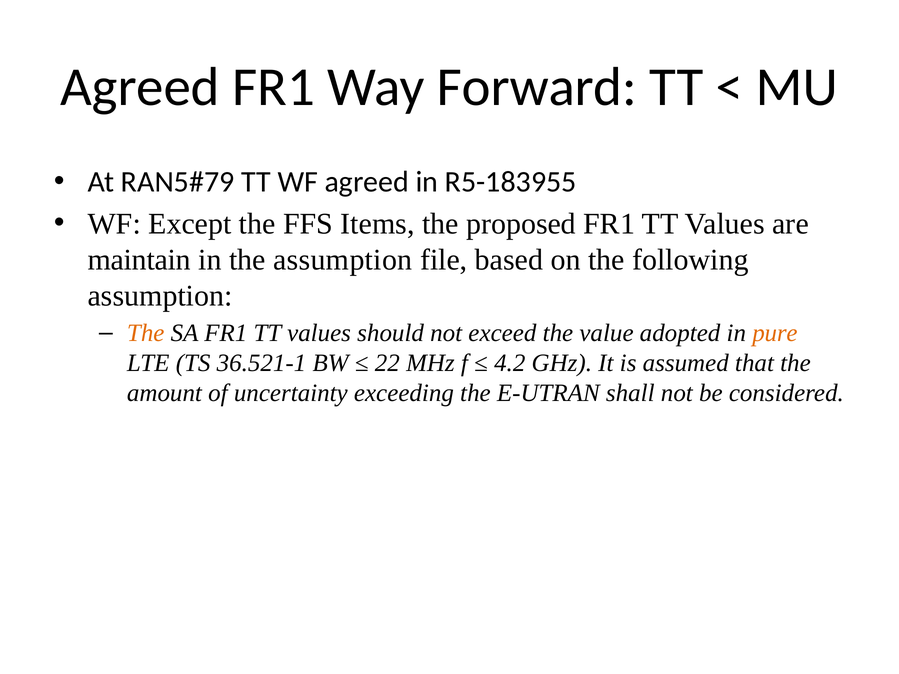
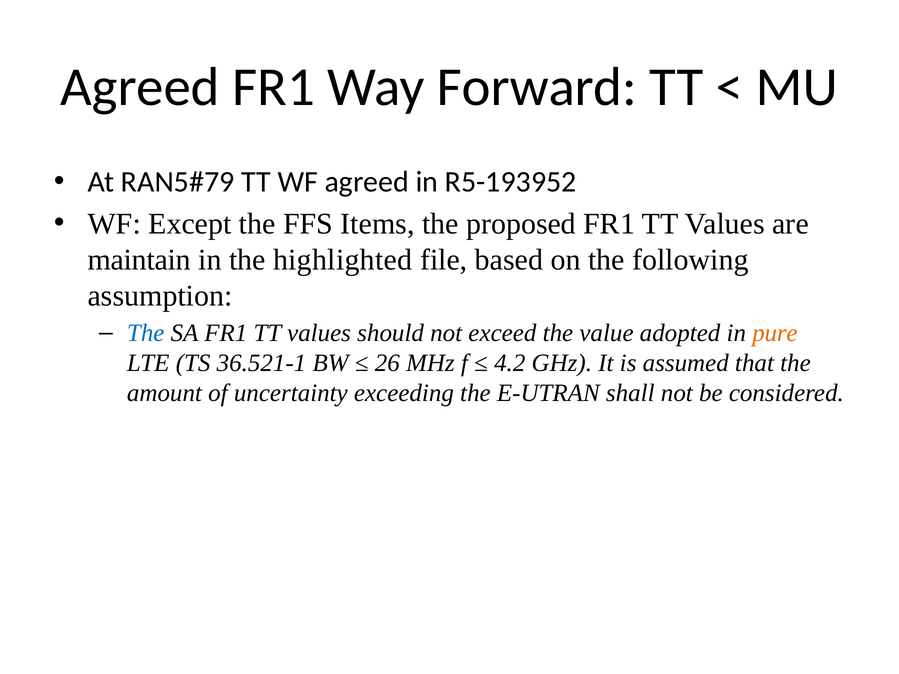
R5-183955: R5-183955 -> R5-193952 (511, 182)
the assumption: assumption -> highlighted (343, 260)
The colour: orange -> blue (146, 333)
22: 22 -> 26 (387, 363)
